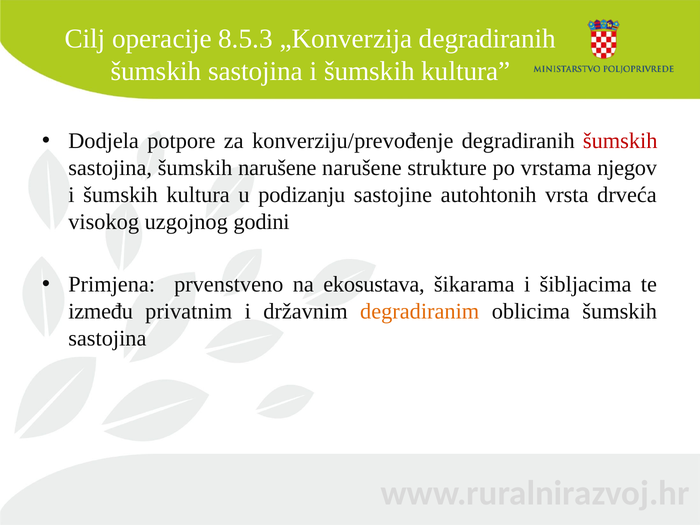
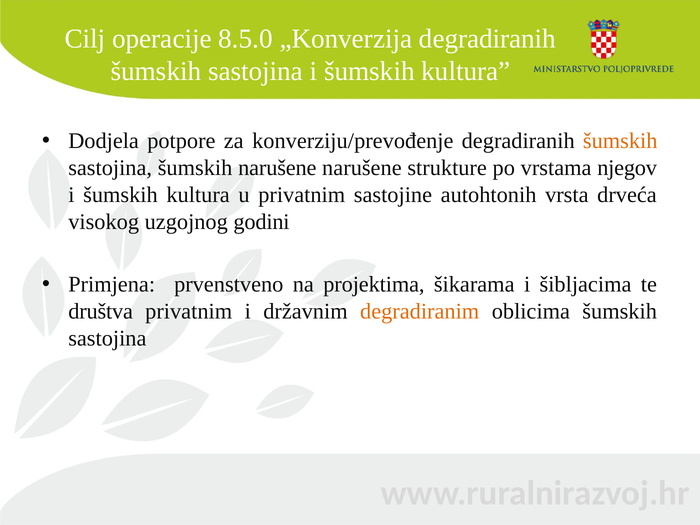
8.5.3: 8.5.3 -> 8.5.0 (246, 39)
šumskih colour: red -> orange (620, 141)
u podizanju: podizanju -> privatnim (302, 195)
ekosustava: ekosustava -> projektima (374, 284)
između: između -> društva (101, 311)
